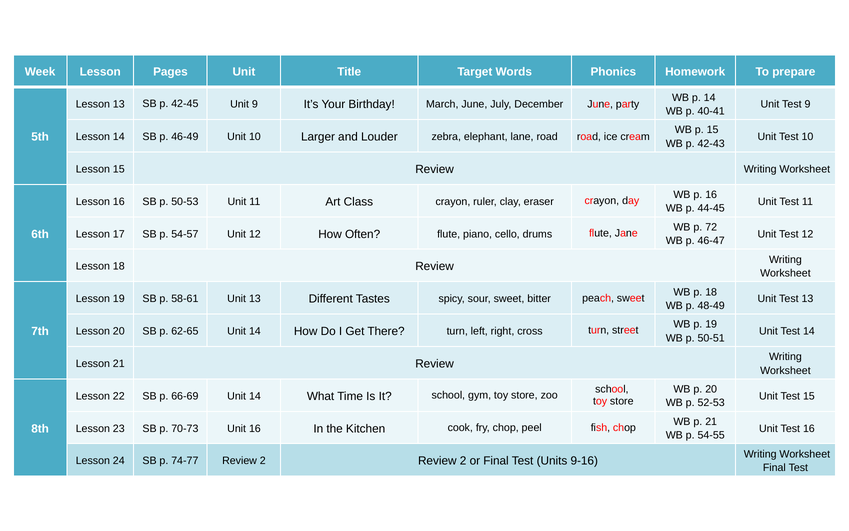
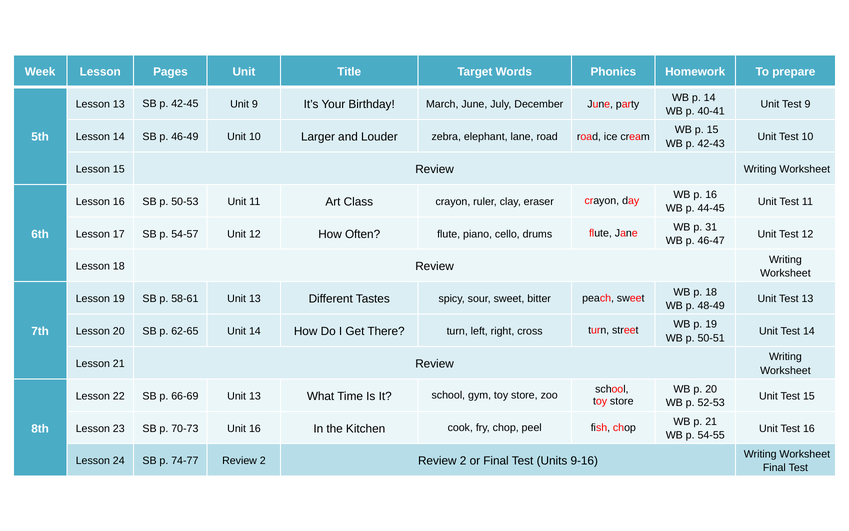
72: 72 -> 31 (711, 227)
66-69 Unit 14: 14 -> 13 (255, 396)
